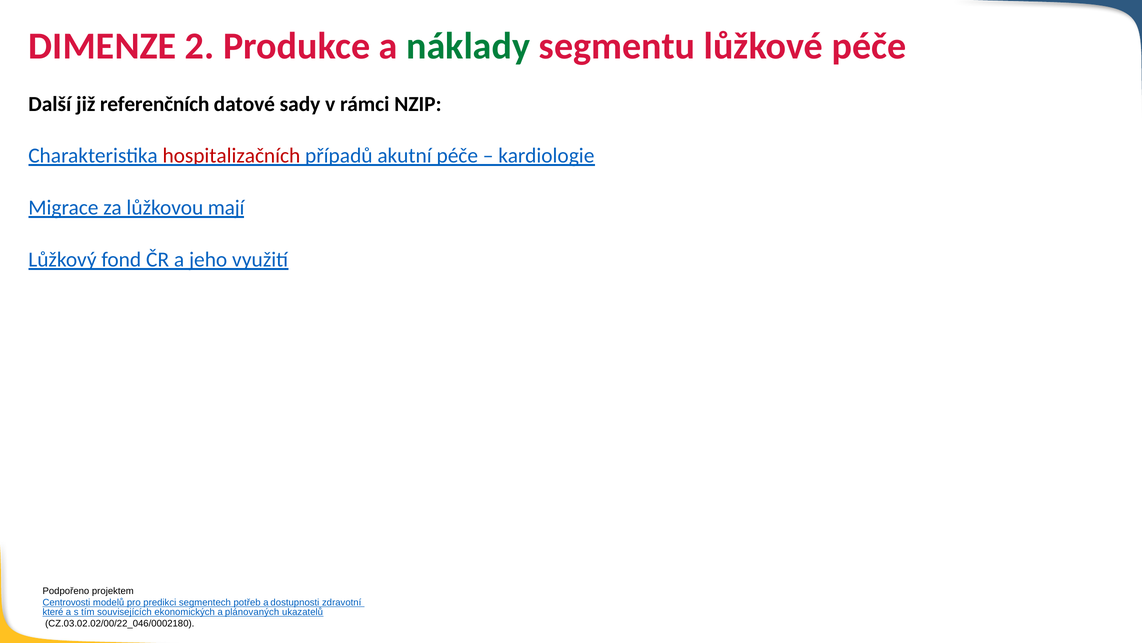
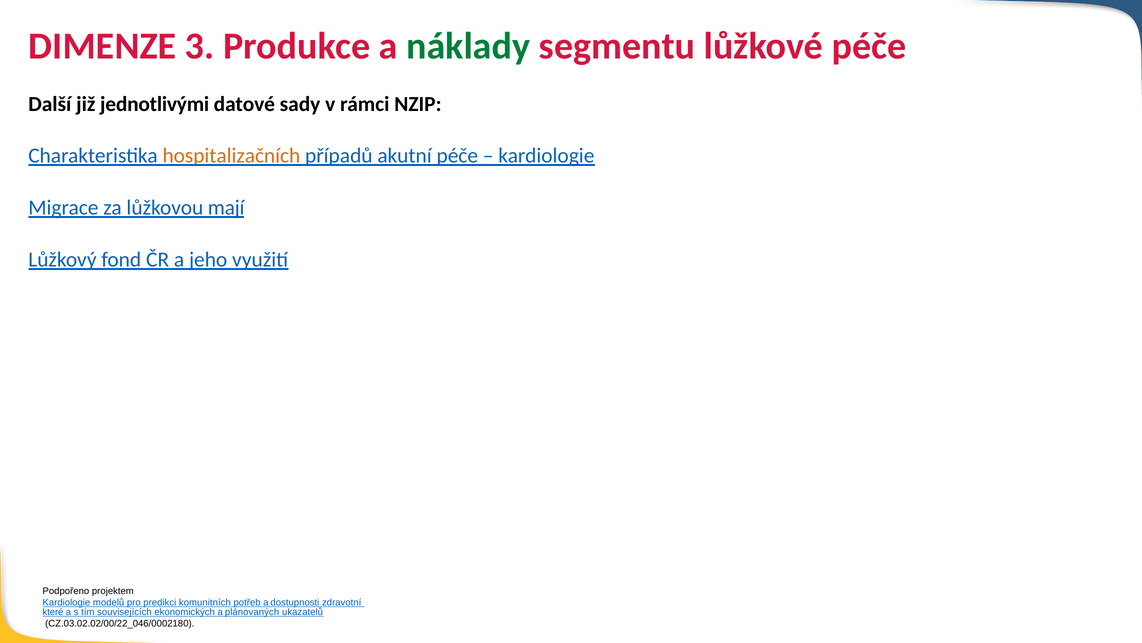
2: 2 -> 3 (200, 46)
referenčních: referenčních -> jednotlivými (155, 104)
hospitalizačních colour: red -> orange (231, 156)
Centrovosti: Centrovosti -> Kardiologie (66, 602)
segmentech: segmentech -> komunitních (205, 602)
